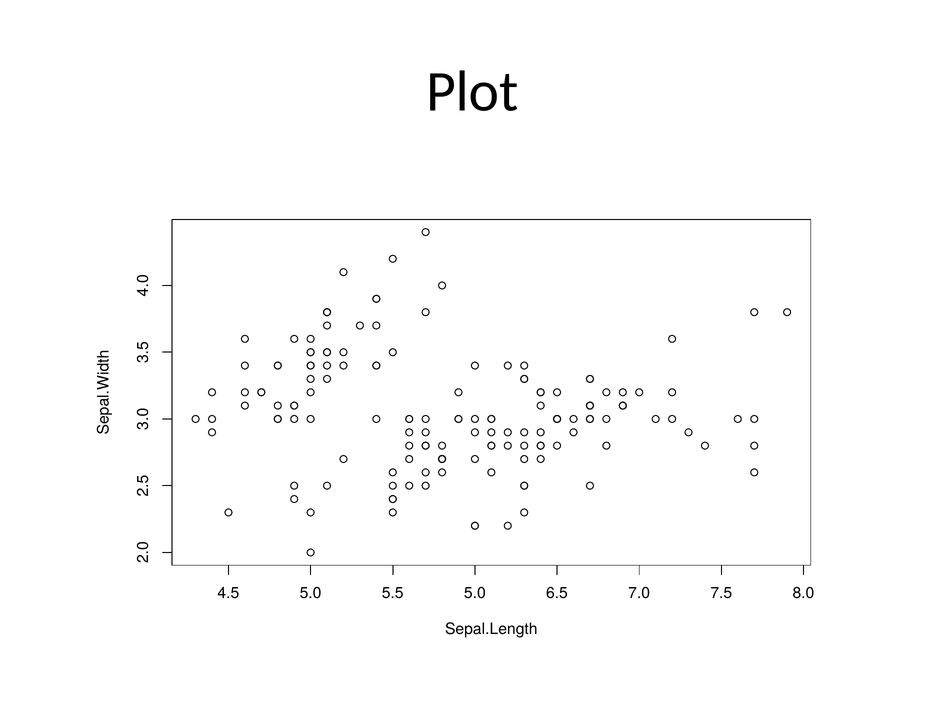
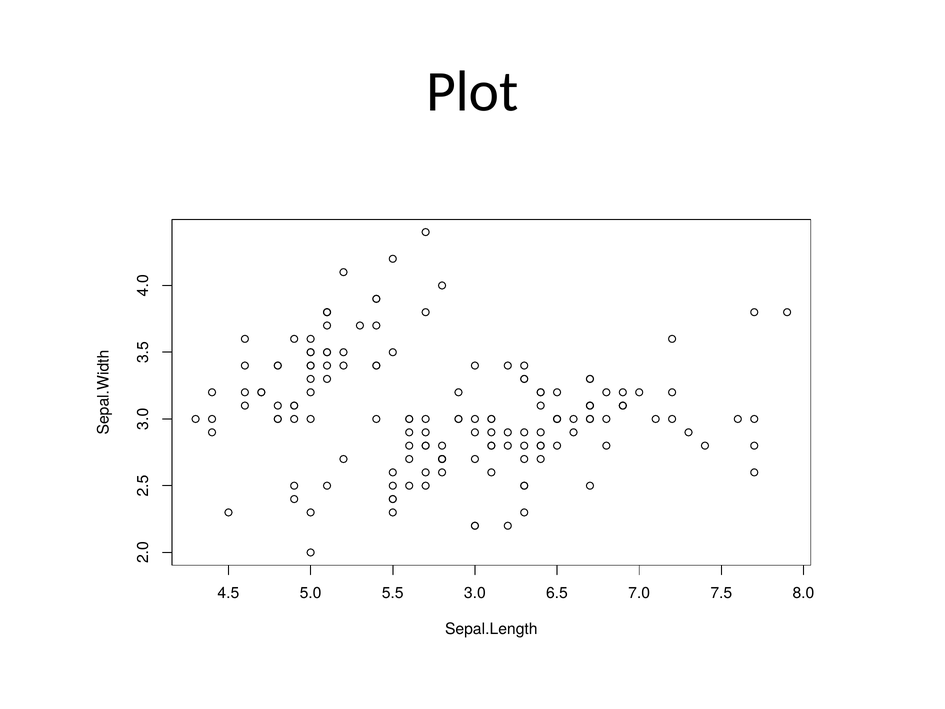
5.5 5.0: 5.0 -> 3.0 (475, 593)
